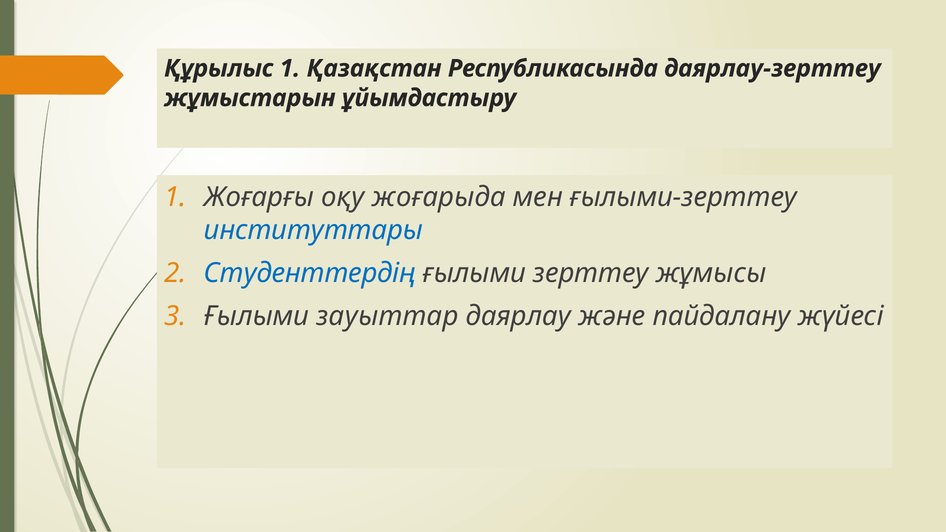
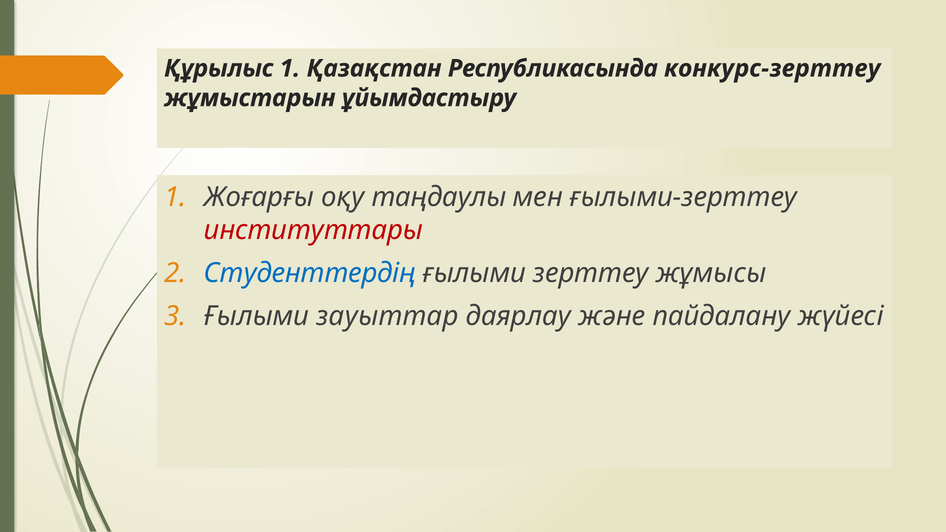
даярлау-зерттеу: даярлау-зерттеу -> конкурс-зерттеу (772, 68)
жоғарыда: жоғарыда -> таңдаулы (439, 197)
институттары colour: blue -> red (313, 230)
